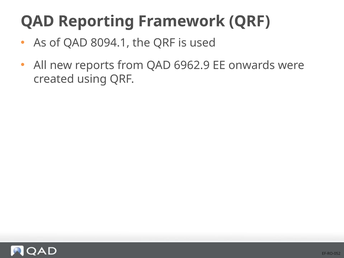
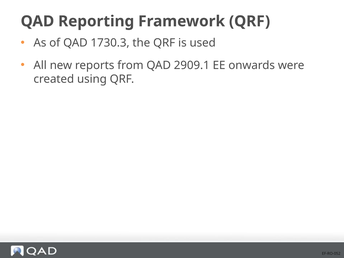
8094.1: 8094.1 -> 1730.3 (110, 43)
6962.9: 6962.9 -> 2909.1 (192, 65)
